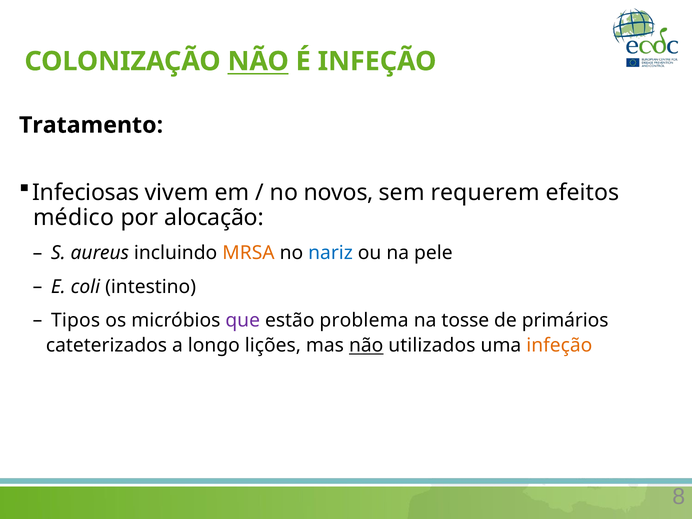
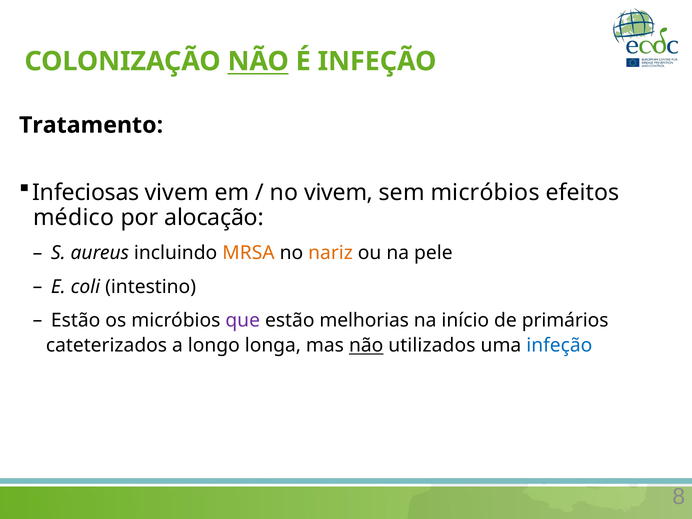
no novos: novos -> vivem (339, 192)
sem requerem: requerem -> micróbios (485, 192)
nariz colour: blue -> orange (331, 253)
Tipos: Tipos -> Estão (76, 320)
problema: problema -> melhorias (364, 320)
tosse: tosse -> início (465, 320)
lições: lições -> longa (273, 345)
infeção colour: orange -> blue (559, 345)
